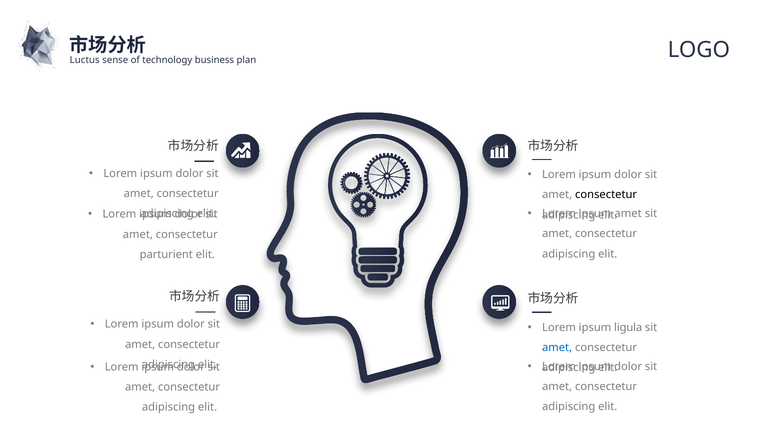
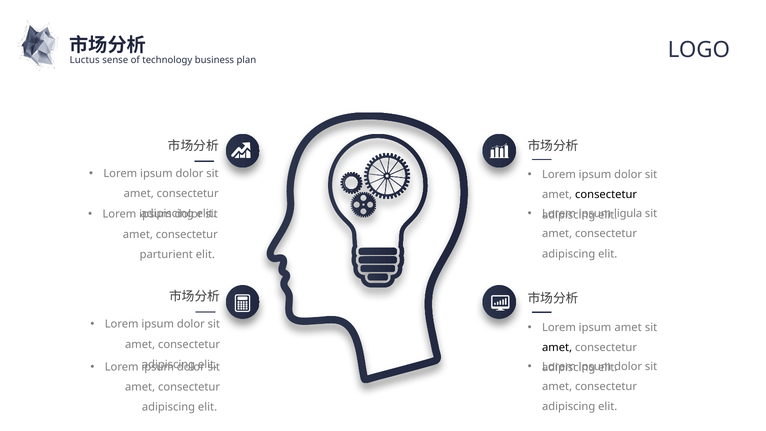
amet: amet -> ligula (628, 214)
ipsum ligula: ligula -> amet (628, 327)
amet colour: blue -> black (557, 348)
